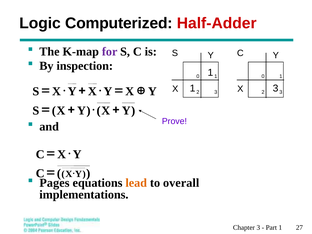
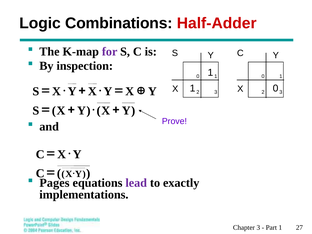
Computerized: Computerized -> Combinations (119, 23)
2 3: 3 -> 0 (276, 88)
lead colour: orange -> purple (136, 183)
overall: overall -> exactly (181, 183)
